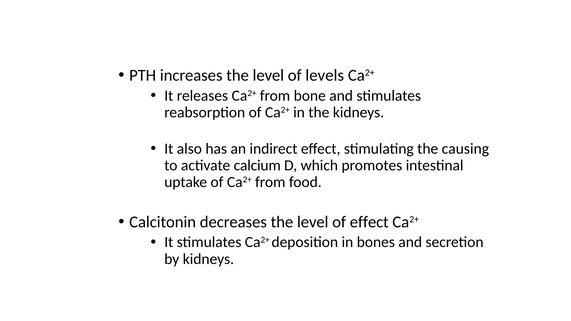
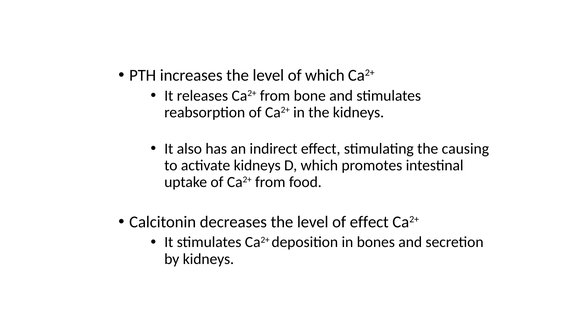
of levels: levels -> which (325, 75)
activate calcium: calcium -> kidneys (257, 165)
